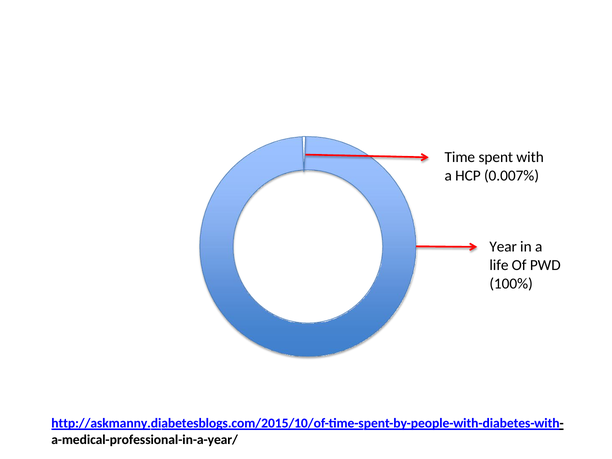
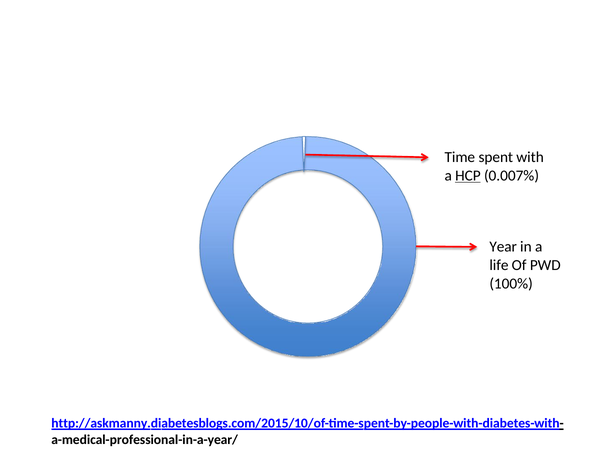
HCP underline: none -> present (468, 176)
